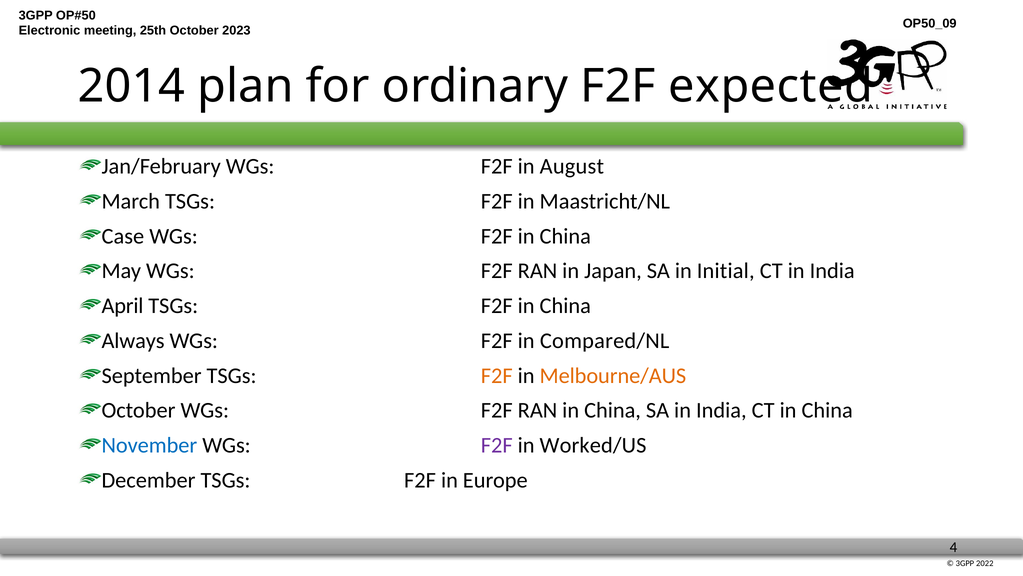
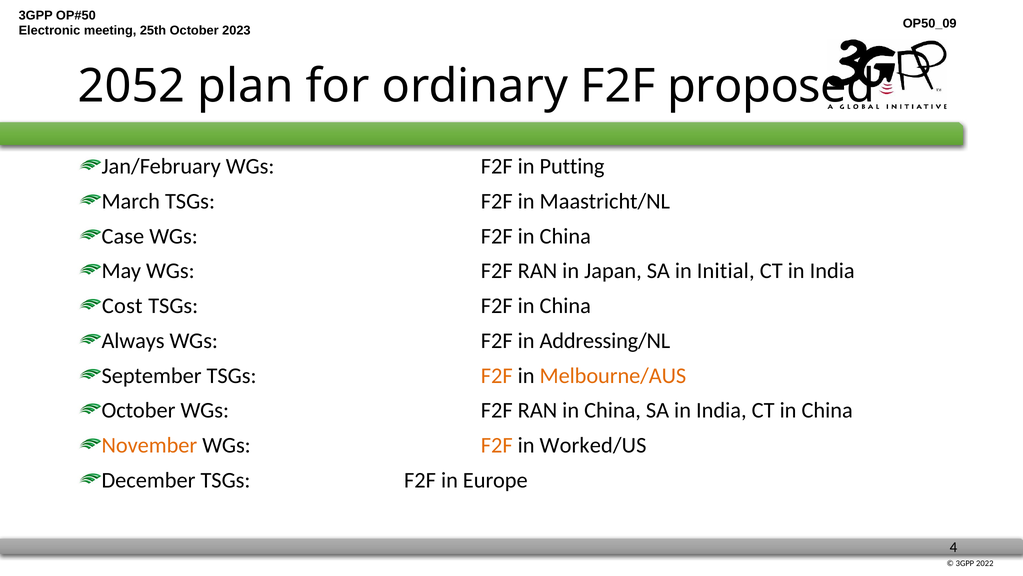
2014: 2014 -> 2052 (132, 86)
expected: expected -> proposed (771, 86)
August: August -> Putting (572, 166)
April: April -> Cost (122, 306)
Compared/NL: Compared/NL -> Addressing/NL (605, 340)
November colour: blue -> orange (149, 445)
F2F colour: purple -> orange (497, 445)
